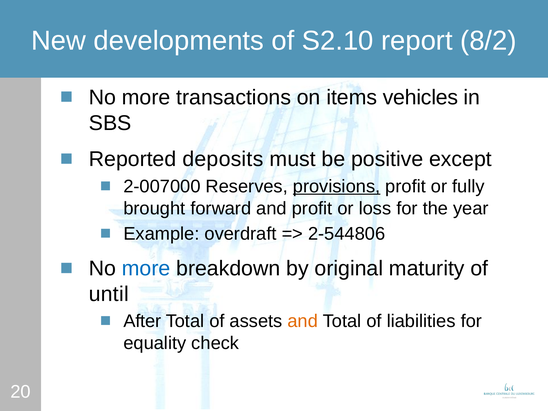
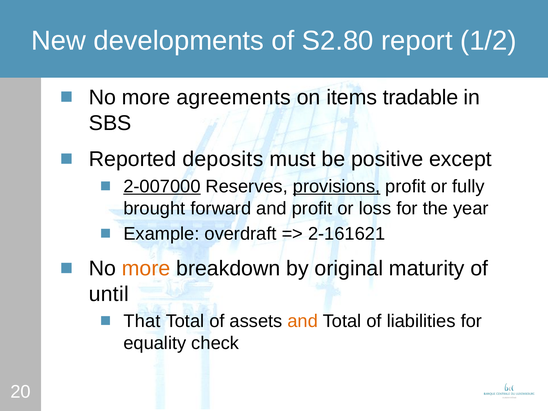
S2.10: S2.10 -> S2.80 (338, 41)
8/2: 8/2 -> 1/2 (488, 41)
transactions: transactions -> agreements (234, 97)
vehicles: vehicles -> tradable (420, 97)
2-007000 underline: none -> present (162, 186)
2-544806: 2-544806 -> 2-161621 (347, 234)
more colour: blue -> orange (146, 269)
After: After -> That (142, 321)
